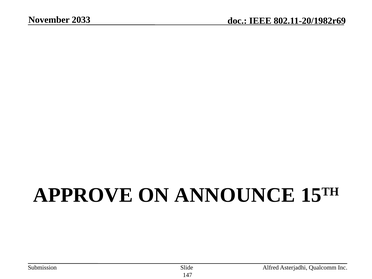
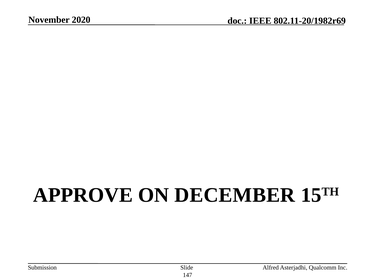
2033: 2033 -> 2020 (81, 20)
ANNOUNCE: ANNOUNCE -> DECEMBER (235, 195)
